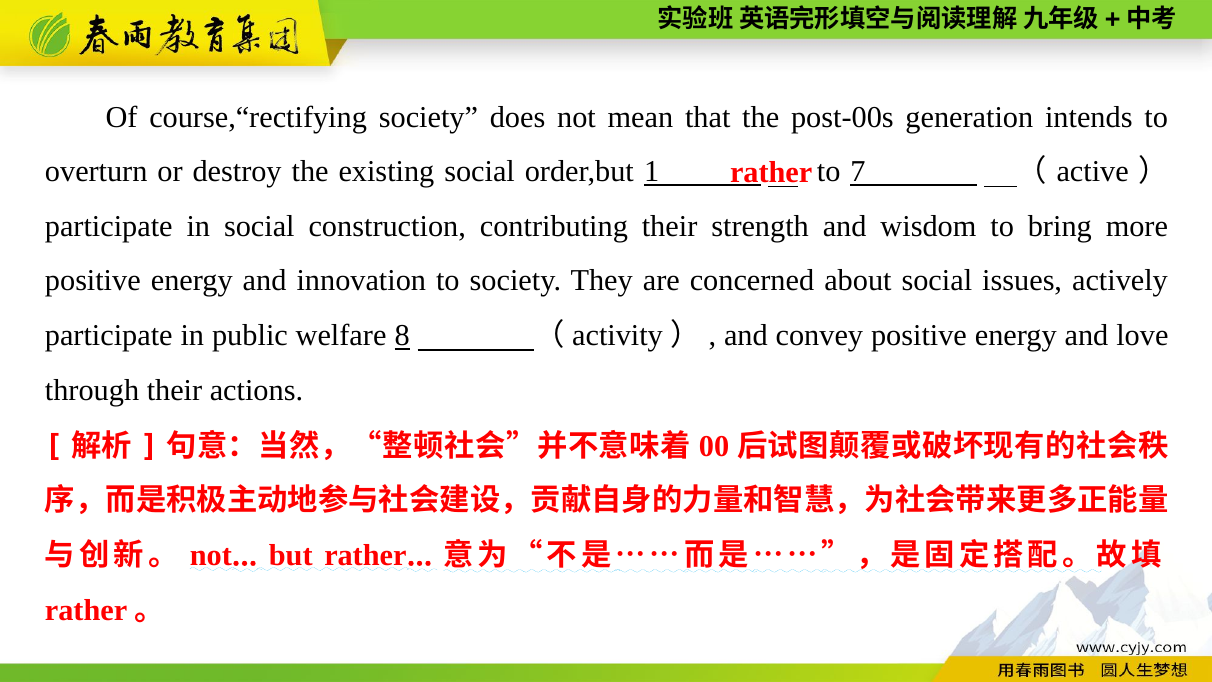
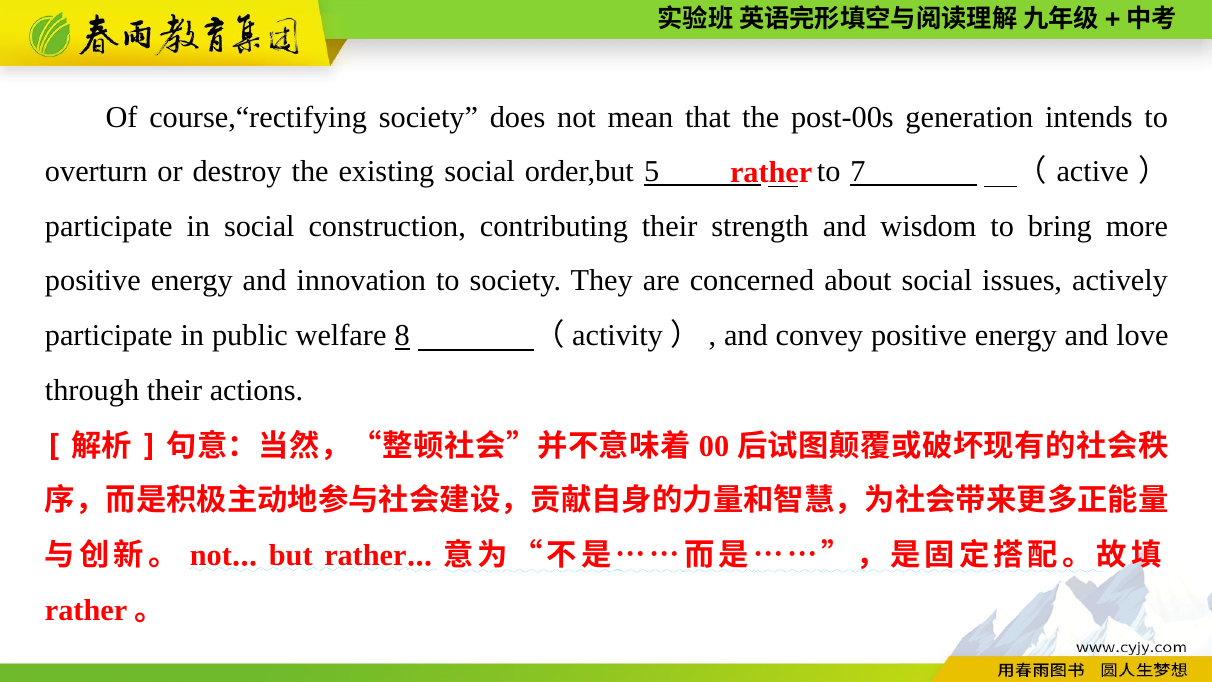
1: 1 -> 5 (652, 172)
